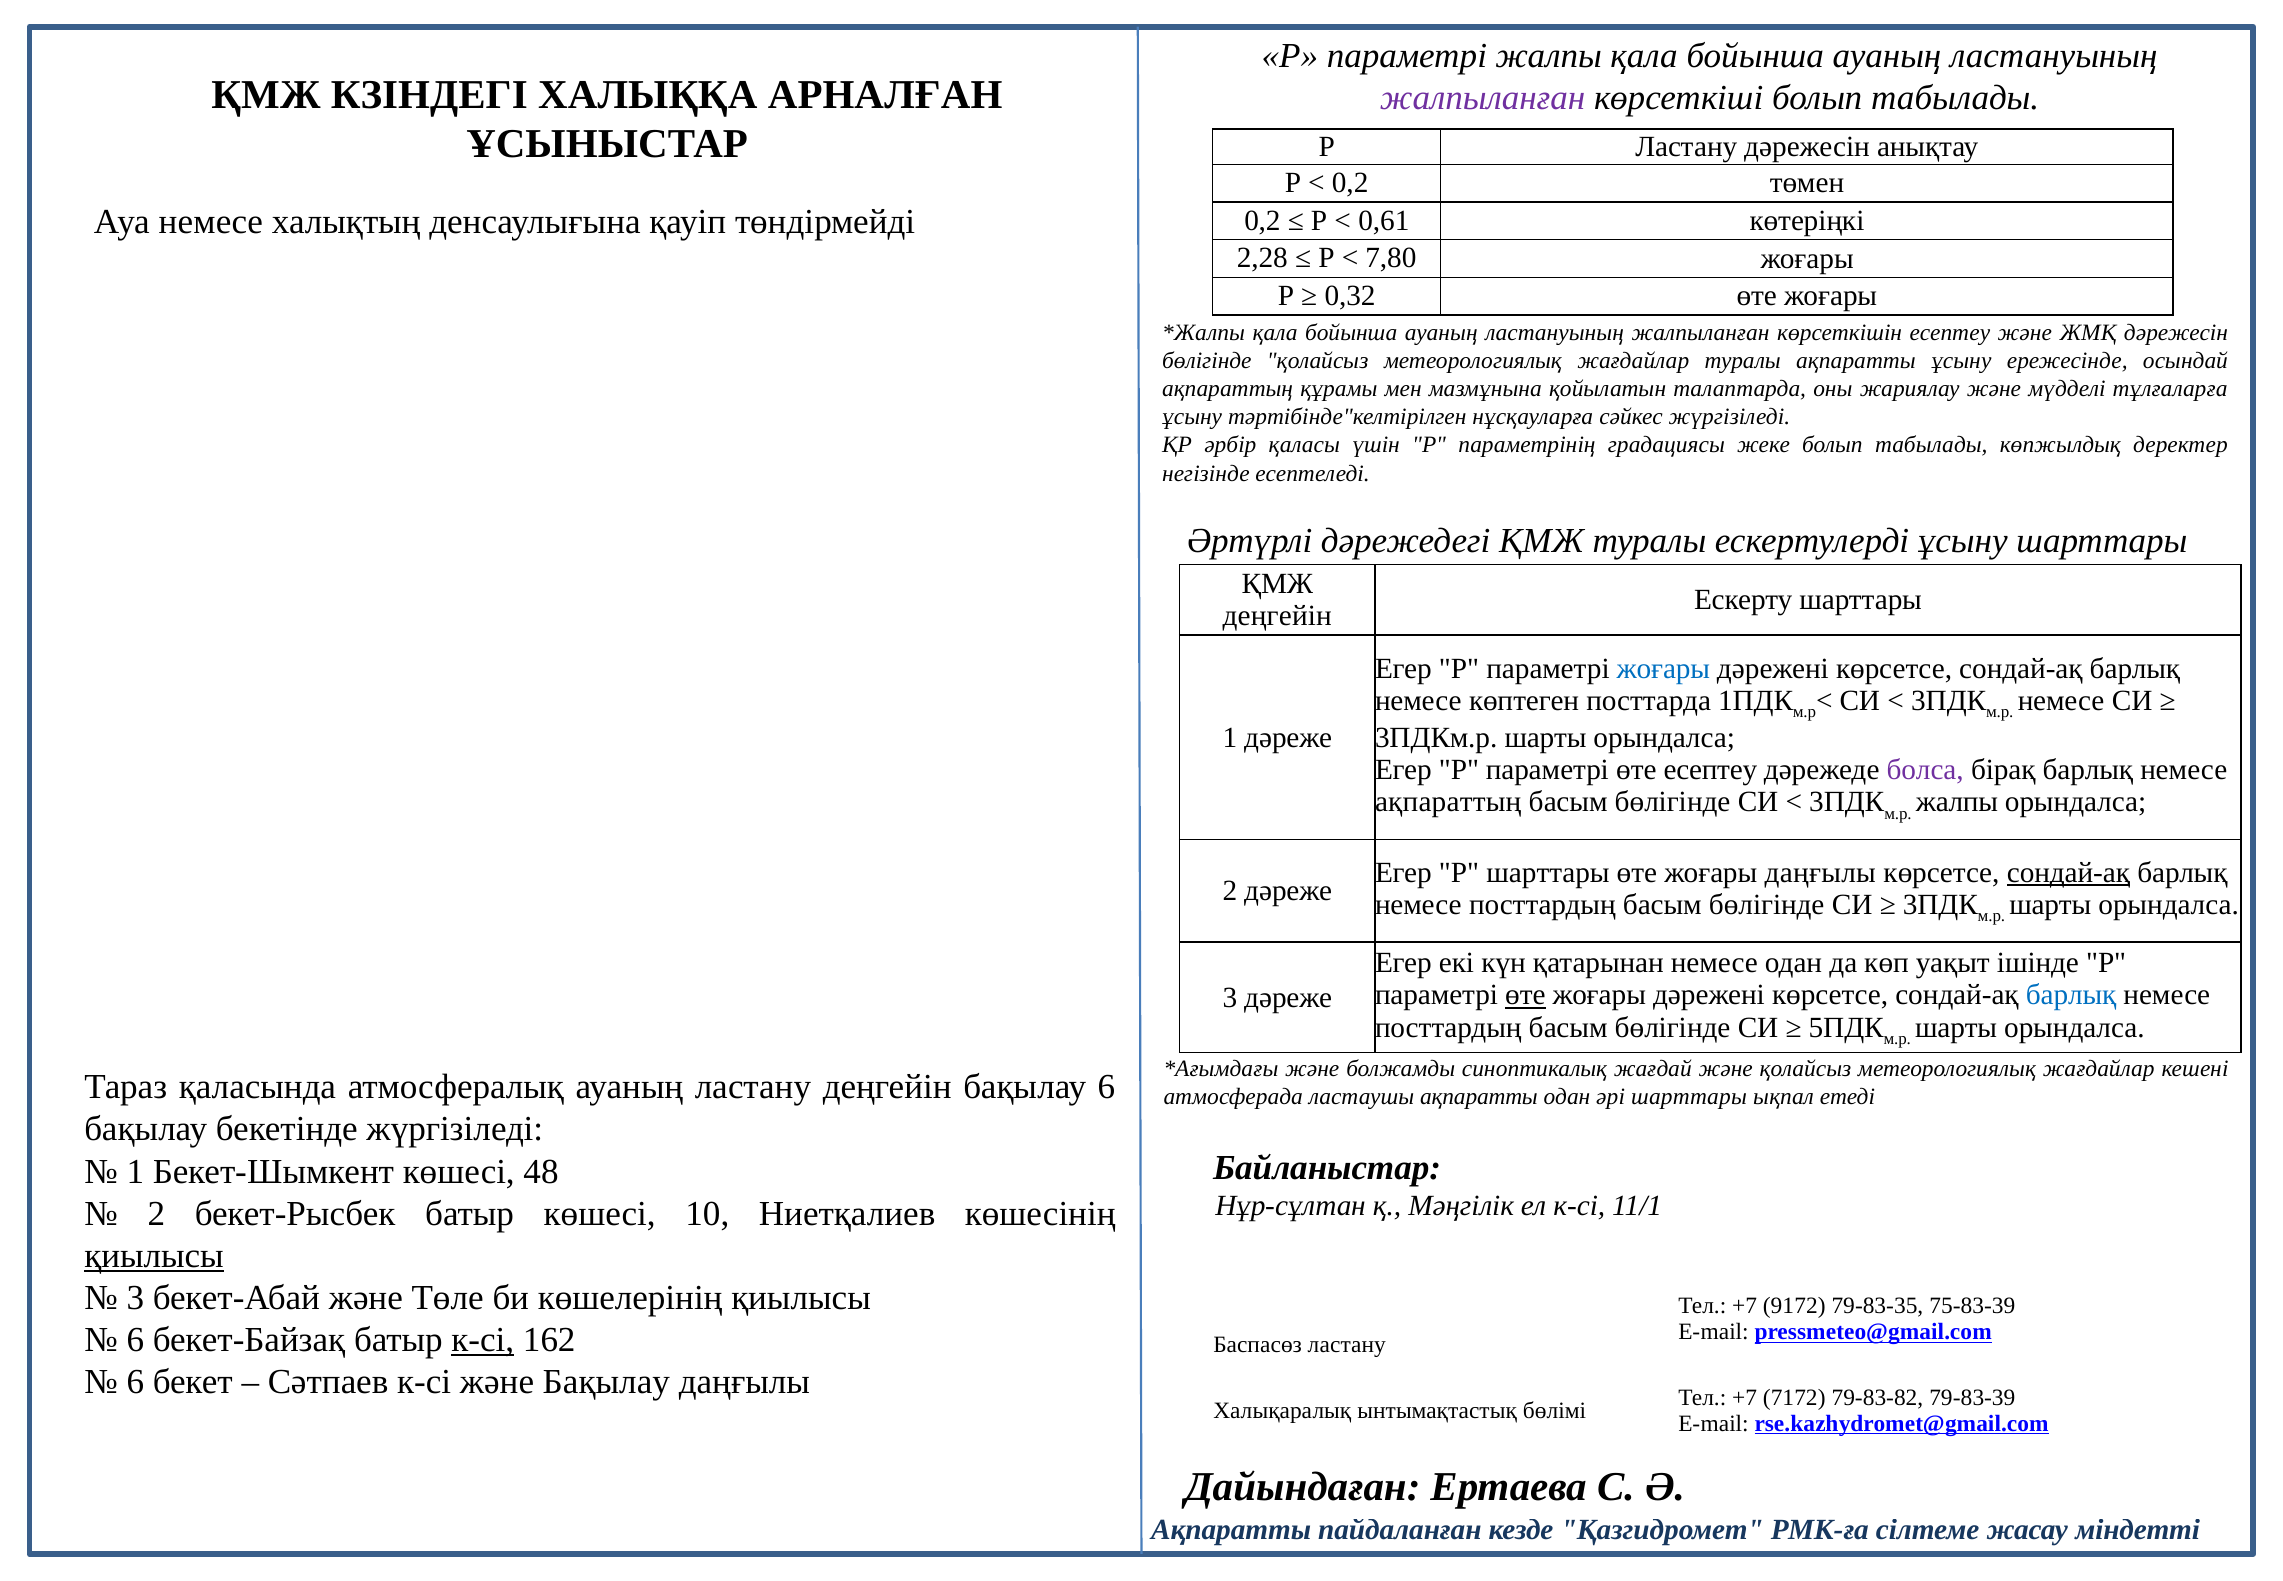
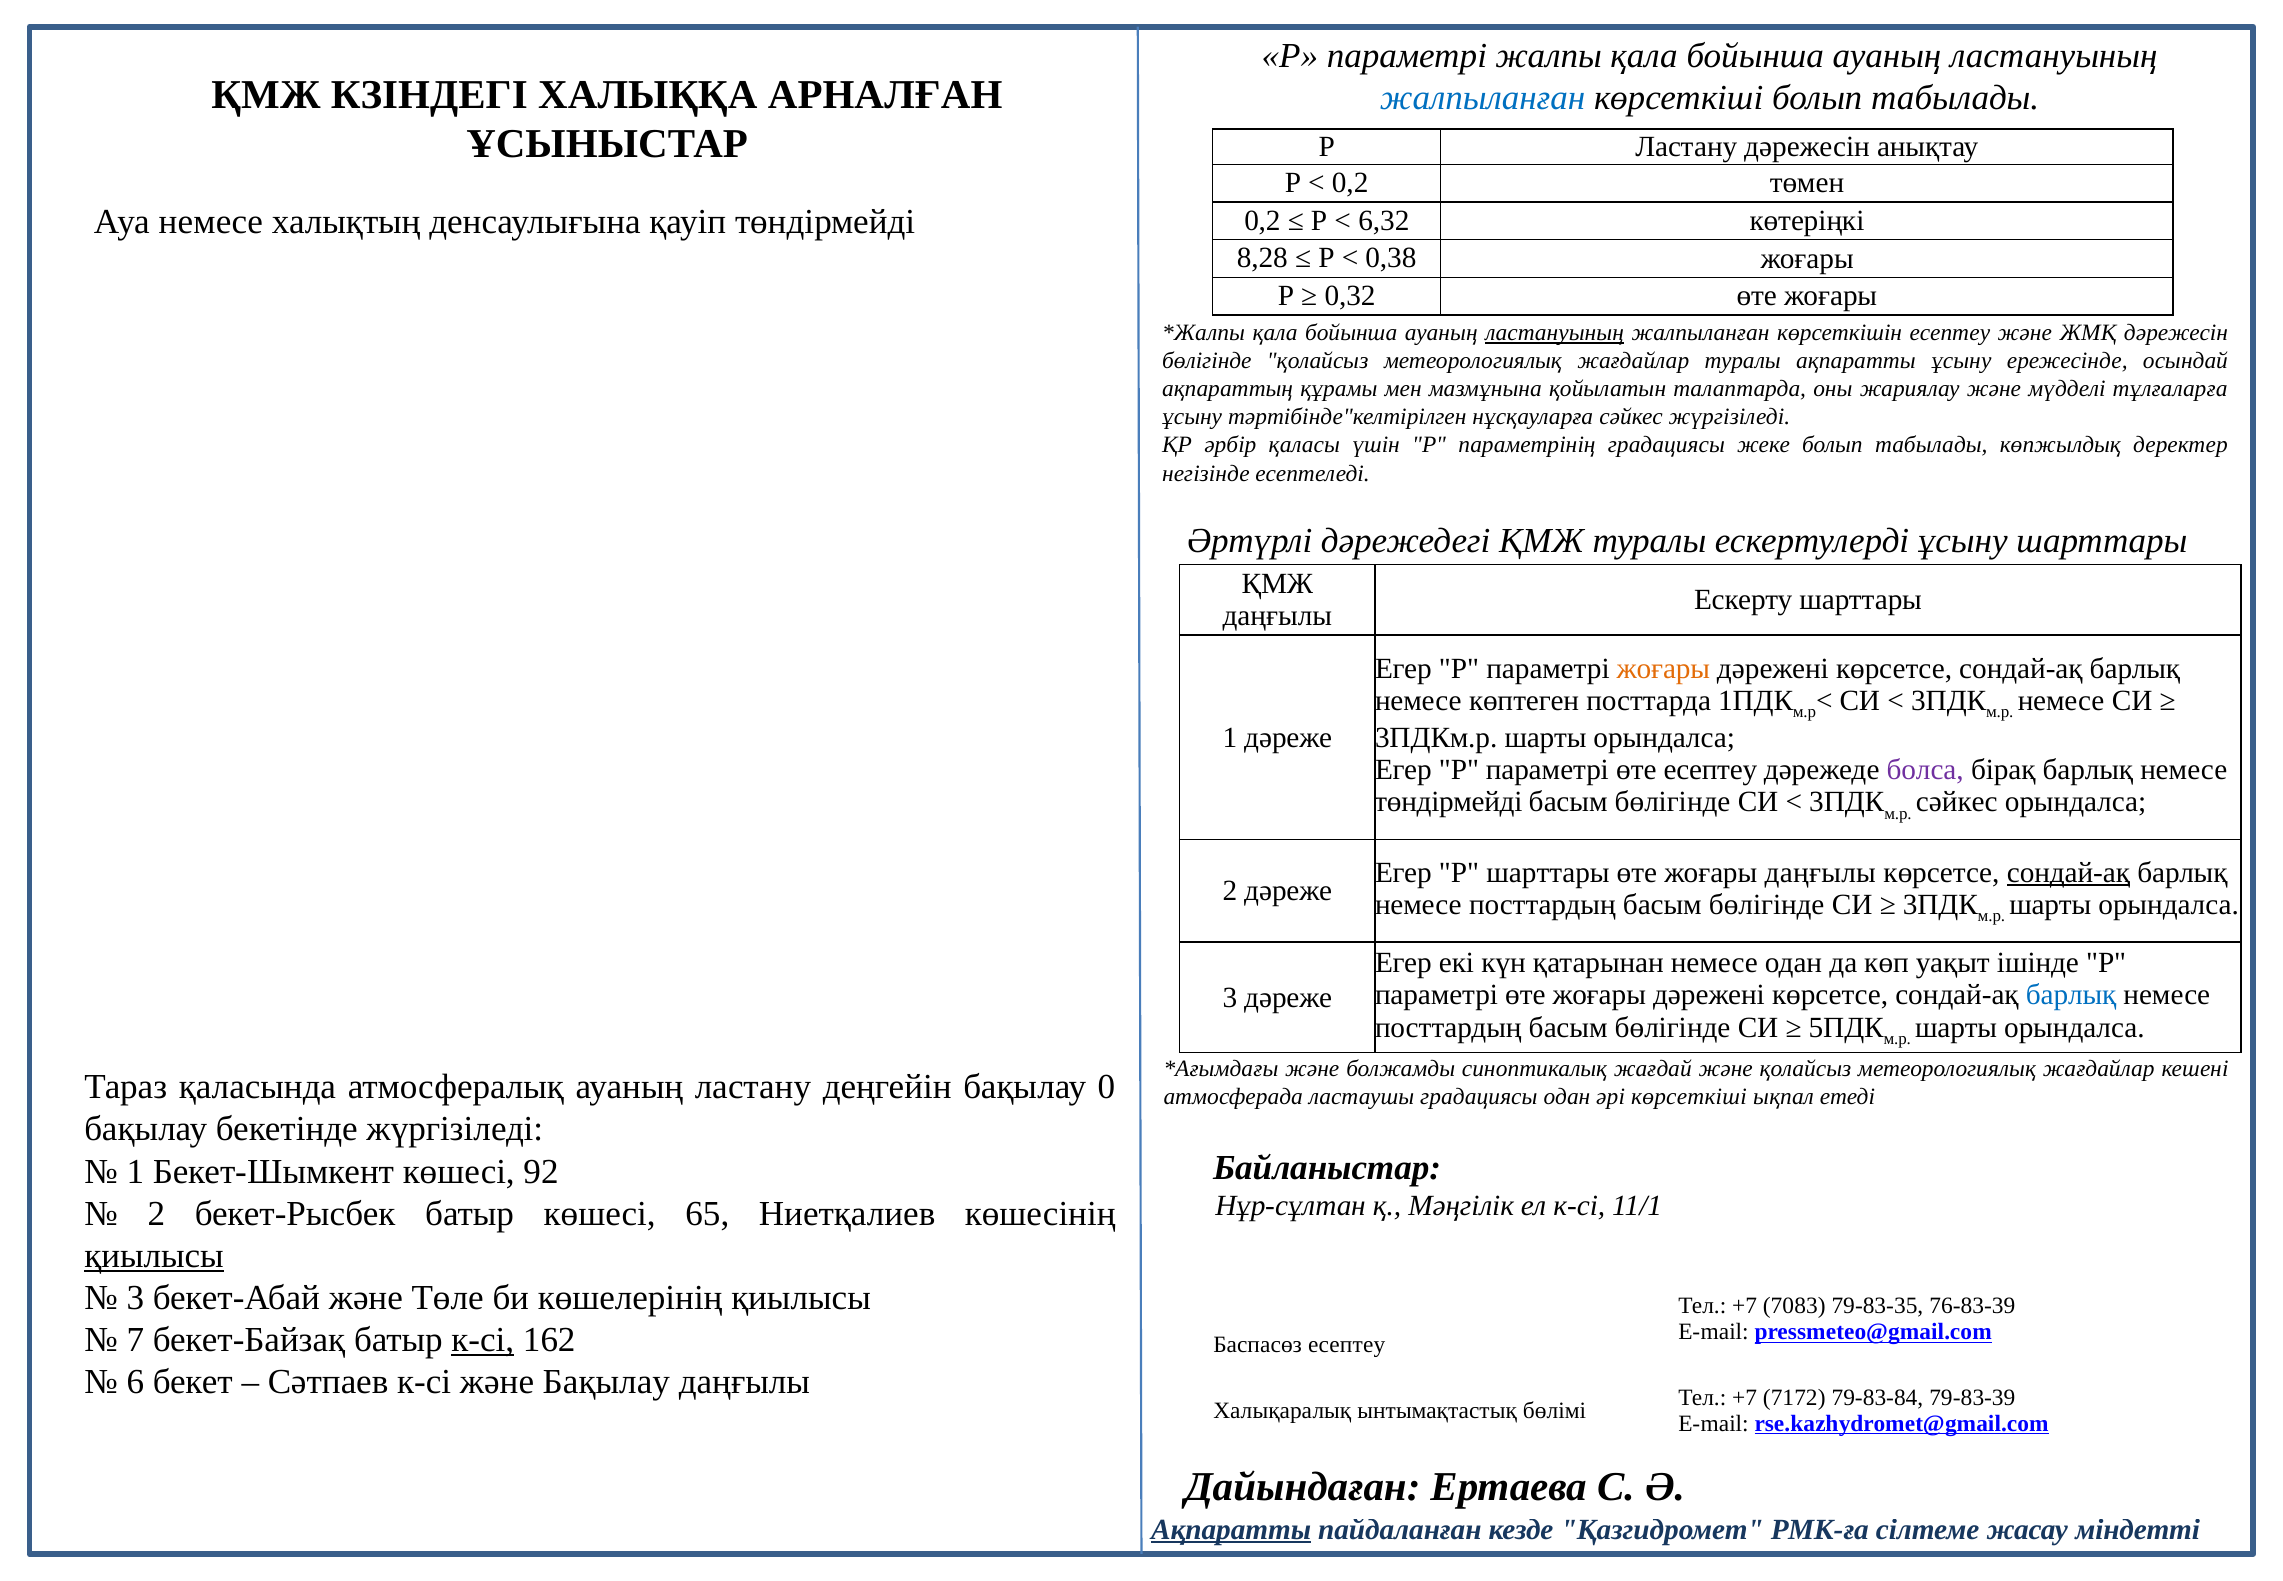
жалпыланған colour: purple -> blue (1483, 98)
0,61: 0,61 -> 6,32 (1384, 220)
2,28: 2,28 -> 8,28 (1262, 258)
7,80: 7,80 -> 0,38 (1391, 258)
ластануының underline: none -> present (1555, 333)
деңгейін: деңгейін -> даңғылы (1277, 616)
жоғары colour: blue -> orange (1663, 668)
ақпараттың: ақпараттың -> төндірмейді (1448, 802)
жалпы: жалпы -> сәйкес (1957, 802)
өте underline: present -> none (1525, 995)
бақылау 6: 6 -> 0 (1106, 1087)
ластаушы ақпаратты: ақпаратты -> градациясы (1479, 1097)
әрі шарттары: шарттары -> көрсеткіші (1689, 1097)
48: 48 -> 92 (541, 1171)
10: 10 -> 65 (707, 1213)
9172: 9172 -> 7083 (1794, 1306)
75-83-39: 75-83-39 -> 76-83-39 (1972, 1306)
6: 6 -> 7 (135, 1340)
Баспасөз ластану: ластану -> есептеу (1347, 1345)
79-83-82: 79-83-82 -> 79-83-84 (1877, 1397)
Ақпаратты underline: none -> present (1231, 1529)
